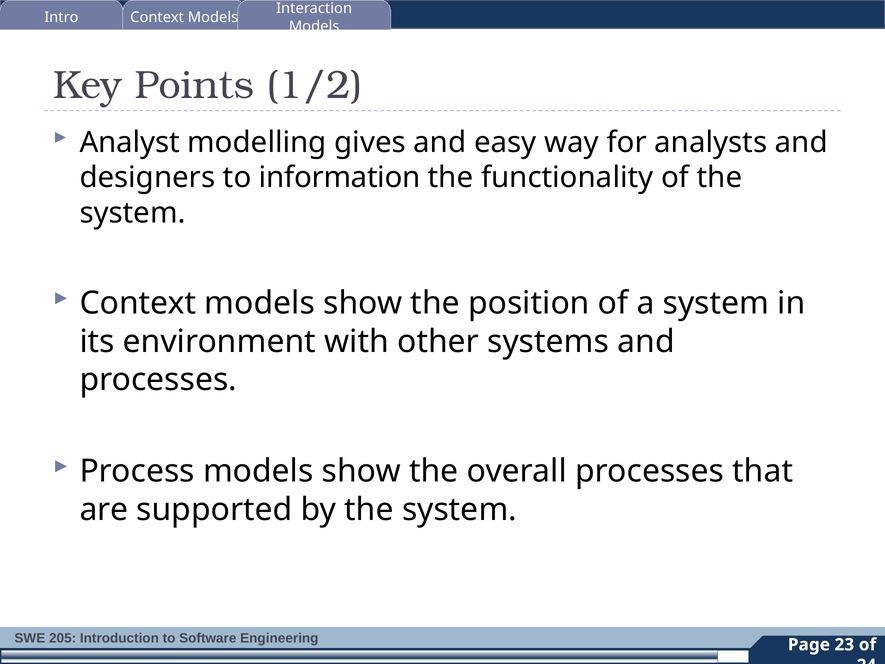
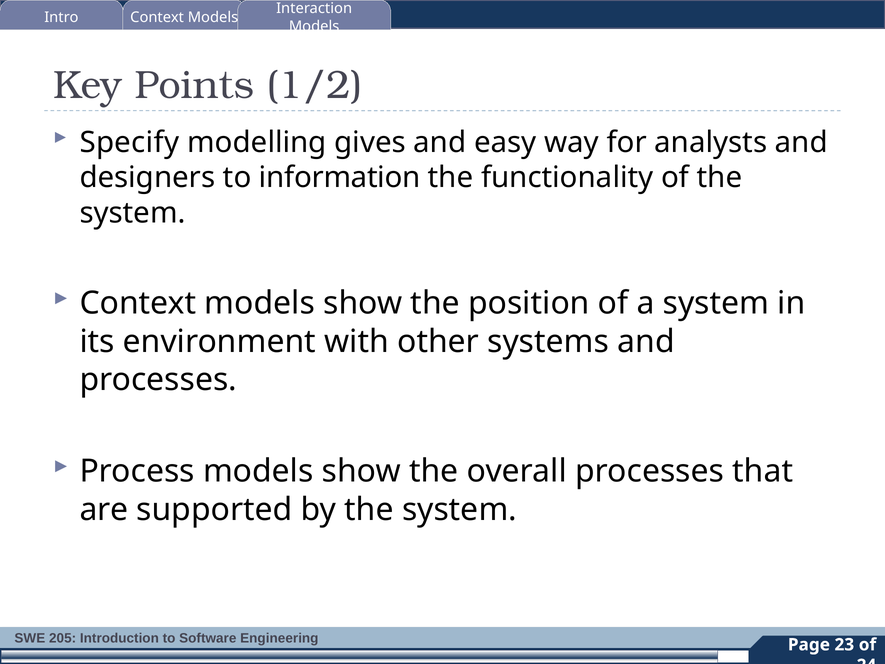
Analyst: Analyst -> Specify (129, 142)
